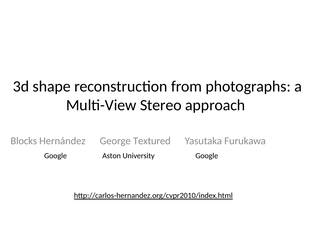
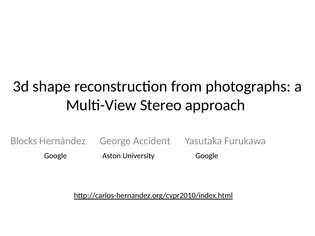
Textured: Textured -> Accident (152, 141)
